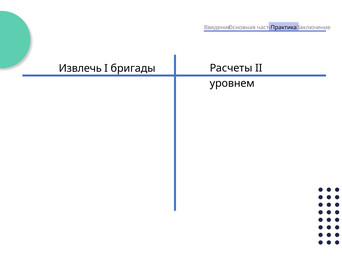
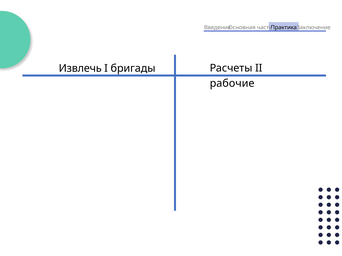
уровнем: уровнем -> рабочие (232, 84)
